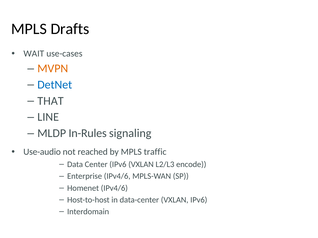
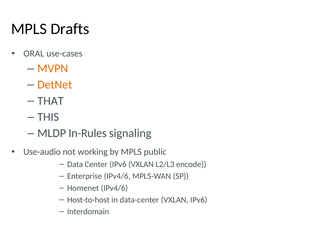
WAIT: WAIT -> ORAL (34, 54)
DetNet colour: blue -> orange (55, 85)
LINE: LINE -> THIS (48, 117)
reached: reached -> working (93, 152)
traffic: traffic -> public (155, 152)
